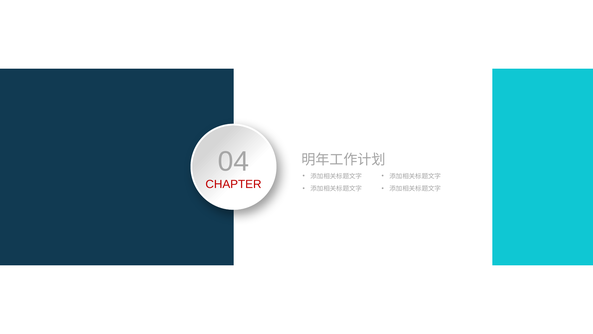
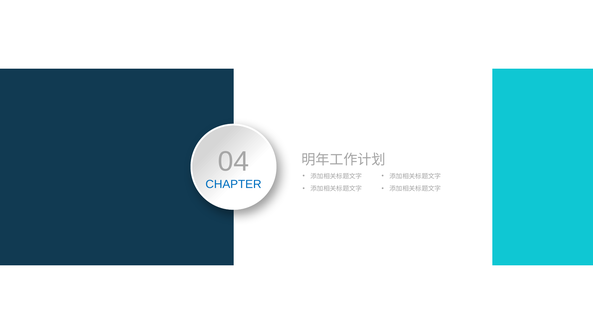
CHAPTER colour: red -> blue (233, 184)
